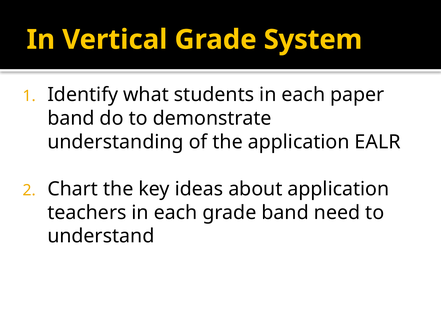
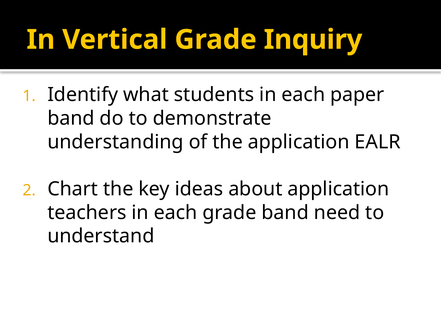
System: System -> Inquiry (313, 40)
